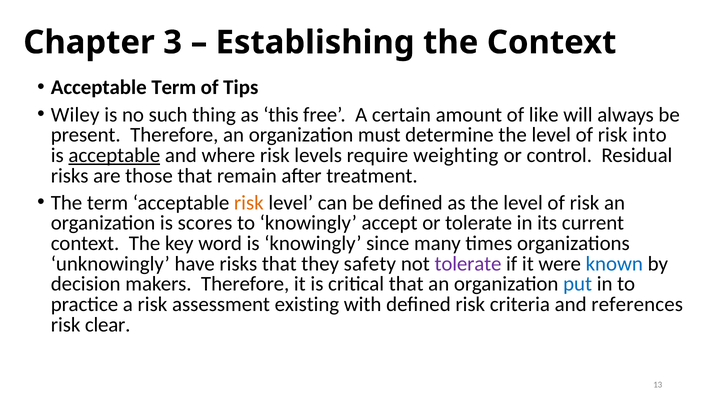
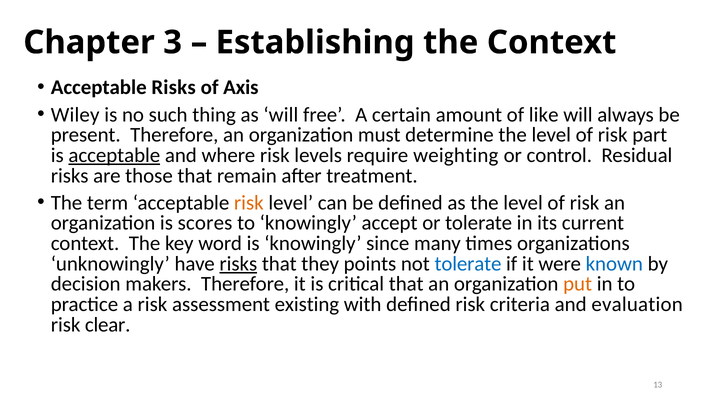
Acceptable Term: Term -> Risks (174, 88)
Tips: Tips -> Axis (241, 88)
as this: this -> will (281, 115)
into: into -> part (650, 135)
risks underline: none -> present (238, 264)
safety: safety -> points (370, 264)
tolerate colour: purple -> blue (468, 264)
put colour: blue -> orange (578, 284)
references: references -> evaluation (637, 305)
